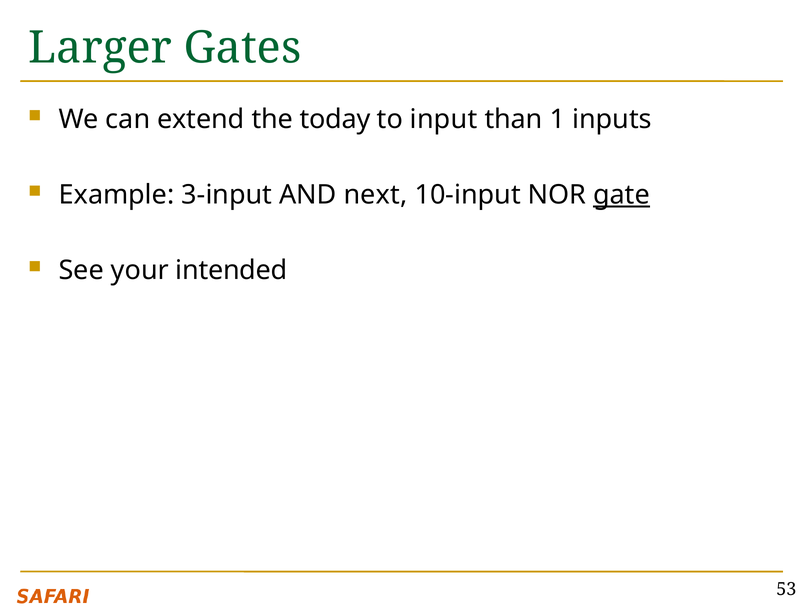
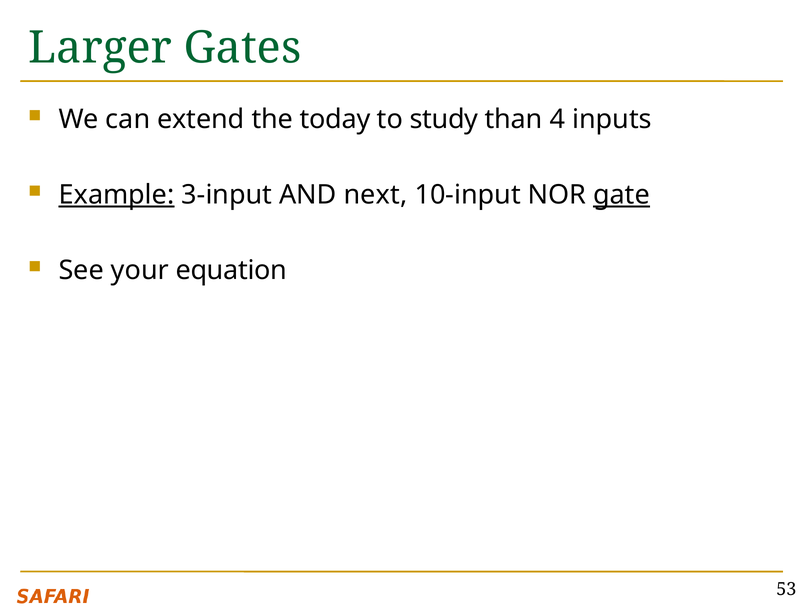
input: input -> study (444, 119)
1: 1 -> 4 (557, 119)
Example underline: none -> present (117, 195)
intended: intended -> equation (231, 270)
